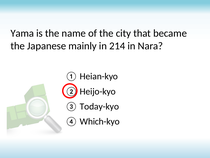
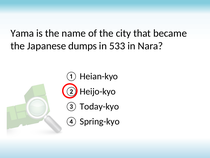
mainly: mainly -> dumps (83, 46)
214: 214 -> 533 (117, 46)
Which-kyo: Which-kyo -> Spring-kyo (100, 121)
